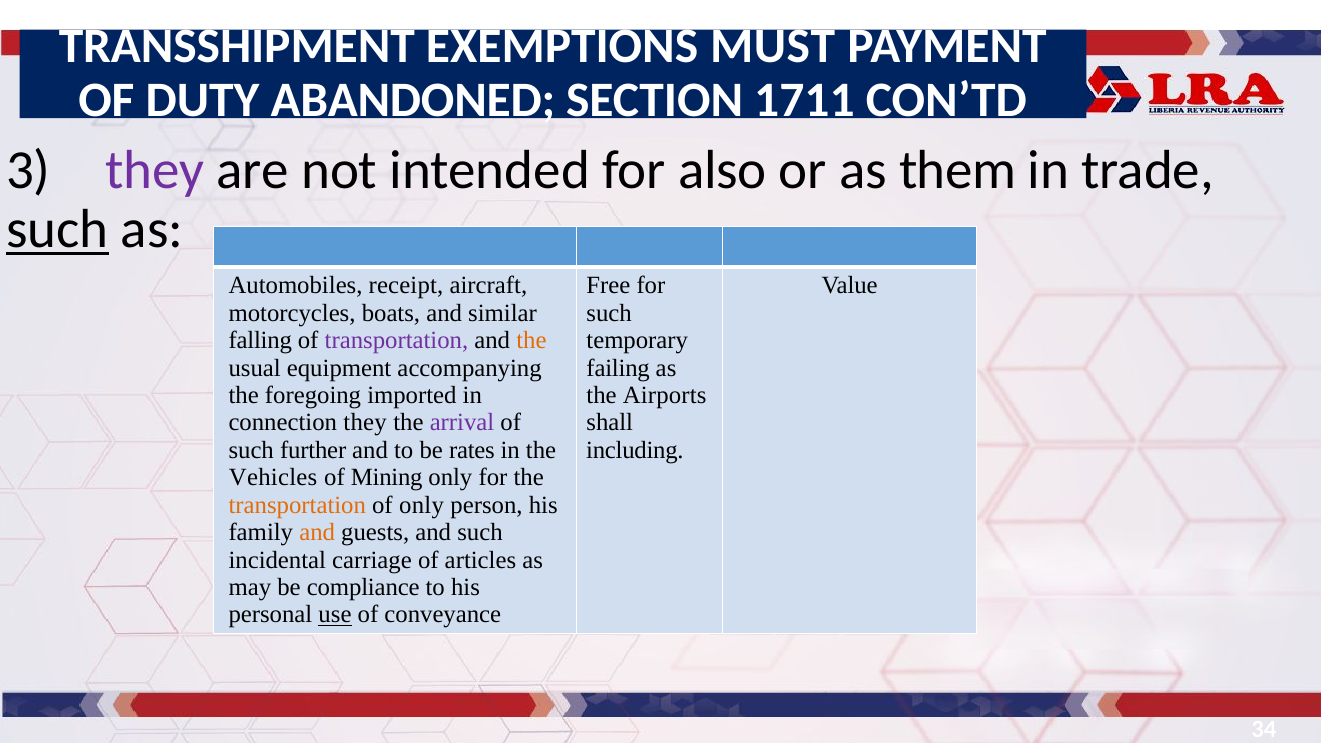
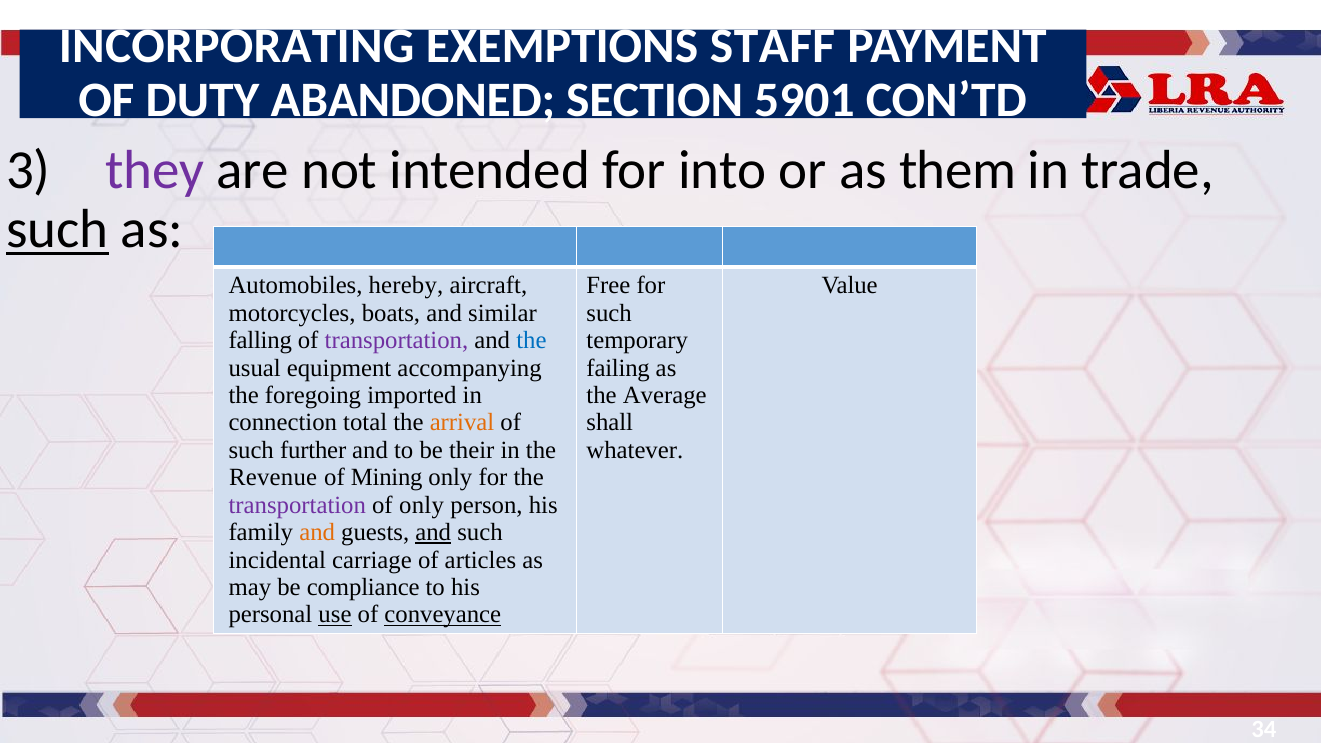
TRANSSHIPMENT: TRANSSHIPMENT -> INCORPORATING (237, 46)
MUST: MUST -> STAFF (773, 46)
1711: 1711 -> 5901 (804, 100)
also: also -> into (723, 170)
receipt: receipt -> hereby (406, 286)
the colour: orange -> blue (531, 341)
Airports: Airports -> Average (665, 395)
connection they: they -> total (365, 423)
arrival colour: purple -> orange (462, 423)
rates: rates -> their (472, 450)
including: including -> whatever (635, 450)
Vehicles: Vehicles -> Revenue (273, 478)
transportation colour: orange -> purple (297, 505)
and underline: none -> present (433, 532)
conveyance underline: none -> present (443, 615)
